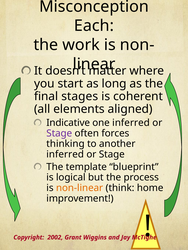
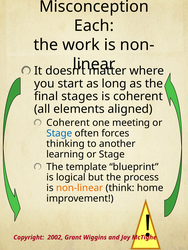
Indicative: Indicative -> Coherent (68, 123)
one inferred: inferred -> meeting (131, 123)
Stage colour: purple -> blue (59, 134)
inferred: inferred -> learning (65, 155)
